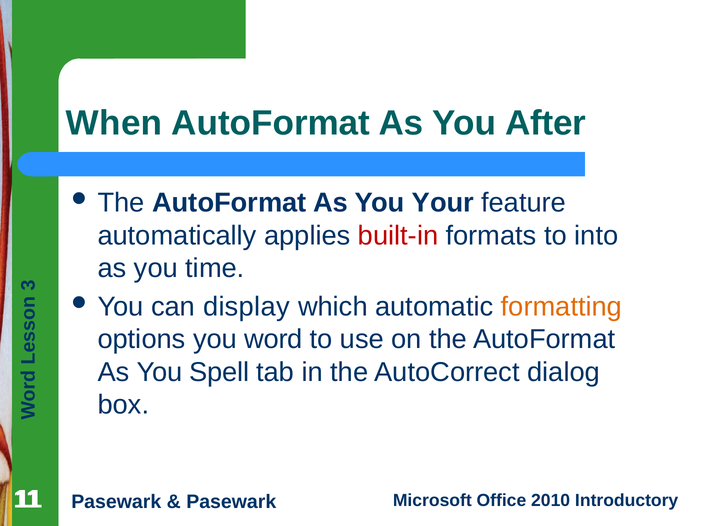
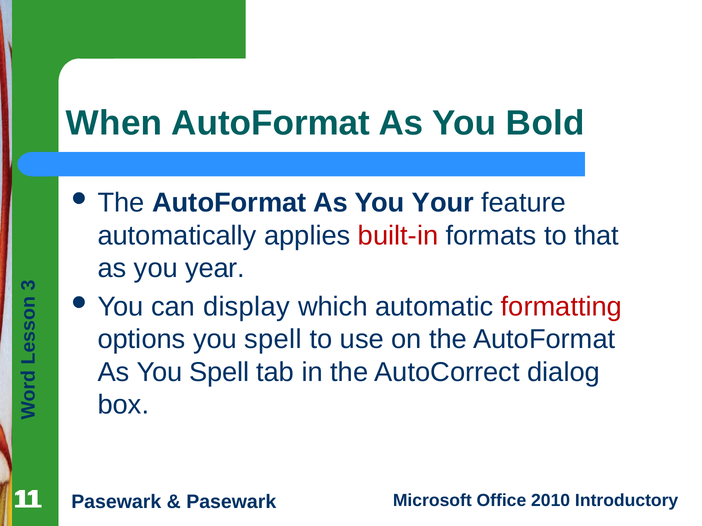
After: After -> Bold (545, 124)
into: into -> that (596, 236)
time: time -> year (215, 269)
formatting colour: orange -> red (561, 307)
options you word: word -> spell (273, 340)
